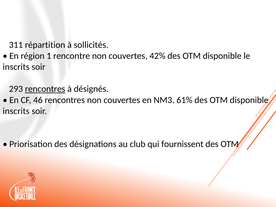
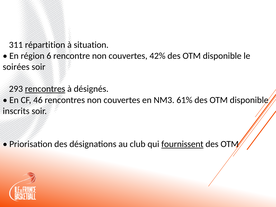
sollicités: sollicités -> situation (91, 45)
1: 1 -> 6 (49, 56)
inscrits: inscrits -> soirées (16, 67)
fournissent underline: none -> present (182, 144)
